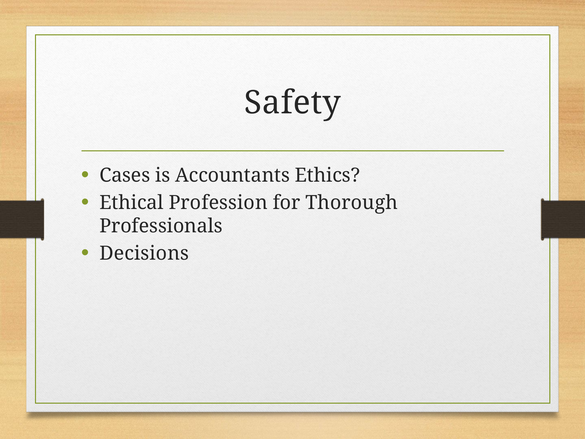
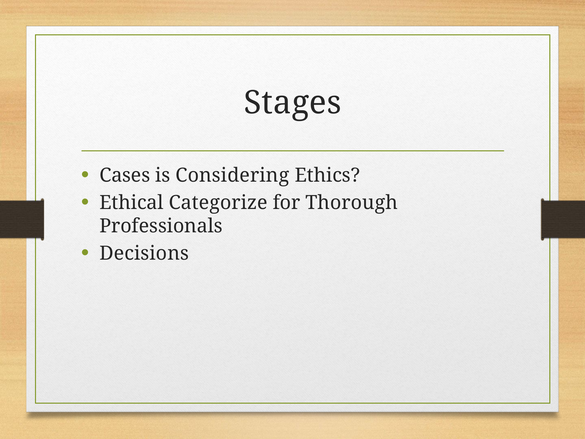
Safety: Safety -> Stages (293, 103)
Accountants: Accountants -> Considering (232, 175)
Profession: Profession -> Categorize (218, 203)
